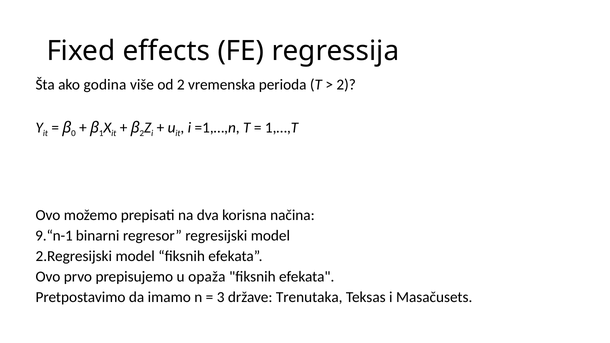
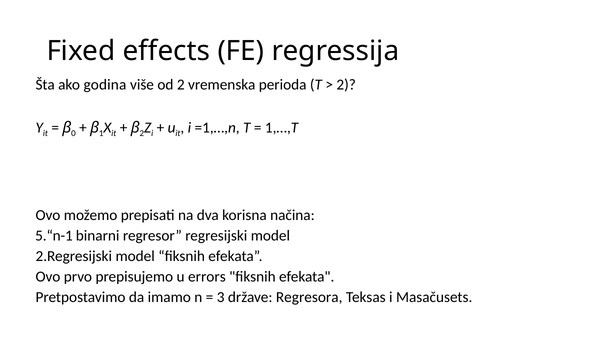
9.“n-1: 9.“n-1 -> 5.“n-1 (54, 236)
opaža: opaža -> errors (207, 277)
Trenutaka: Trenutaka -> Regresora (309, 297)
